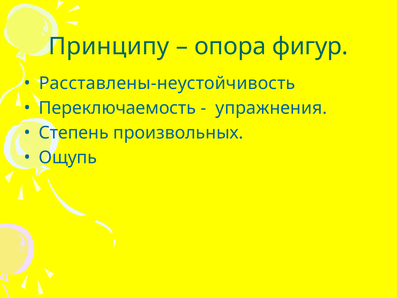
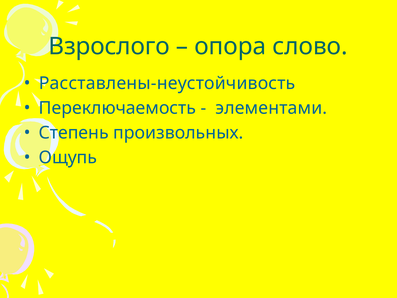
Принципу: Принципу -> Взрослого (109, 46)
фигур: фигур -> слово (310, 46)
упражнения: упражнения -> элементами (271, 108)
